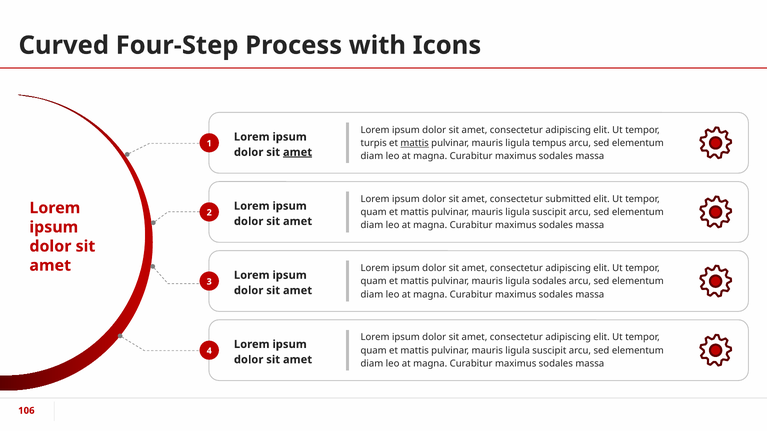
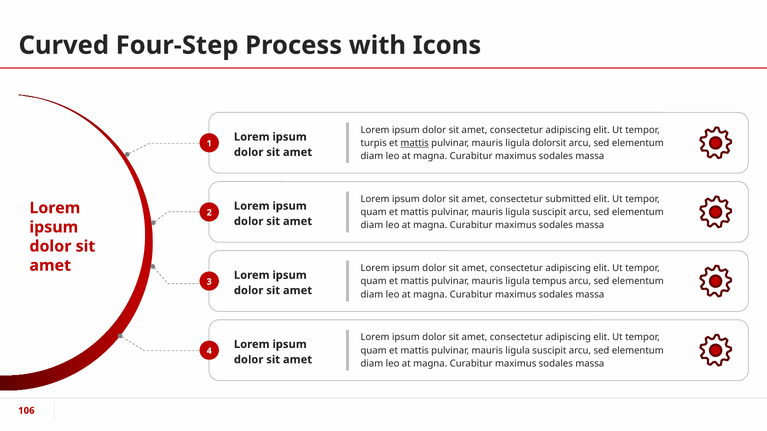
tempus: tempus -> dolorsit (549, 143)
amet underline: present -> none (298, 152)
ligula sodales: sodales -> tempus (549, 282)
